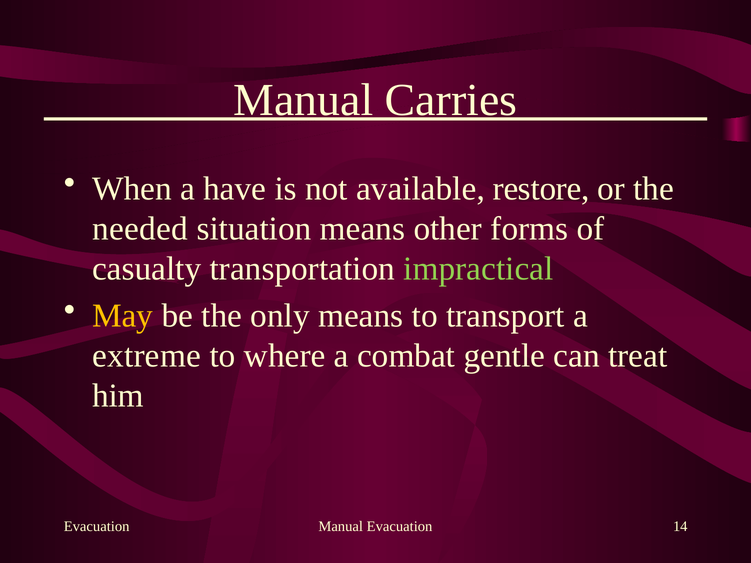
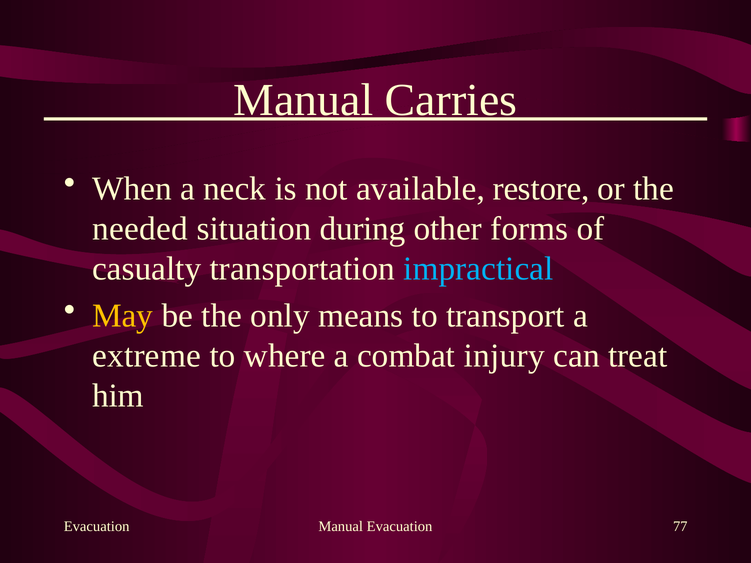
have: have -> neck (235, 189)
situation means: means -> during (363, 229)
impractical colour: light green -> light blue (478, 269)
gentle: gentle -> injury (504, 356)
14: 14 -> 77 (680, 527)
